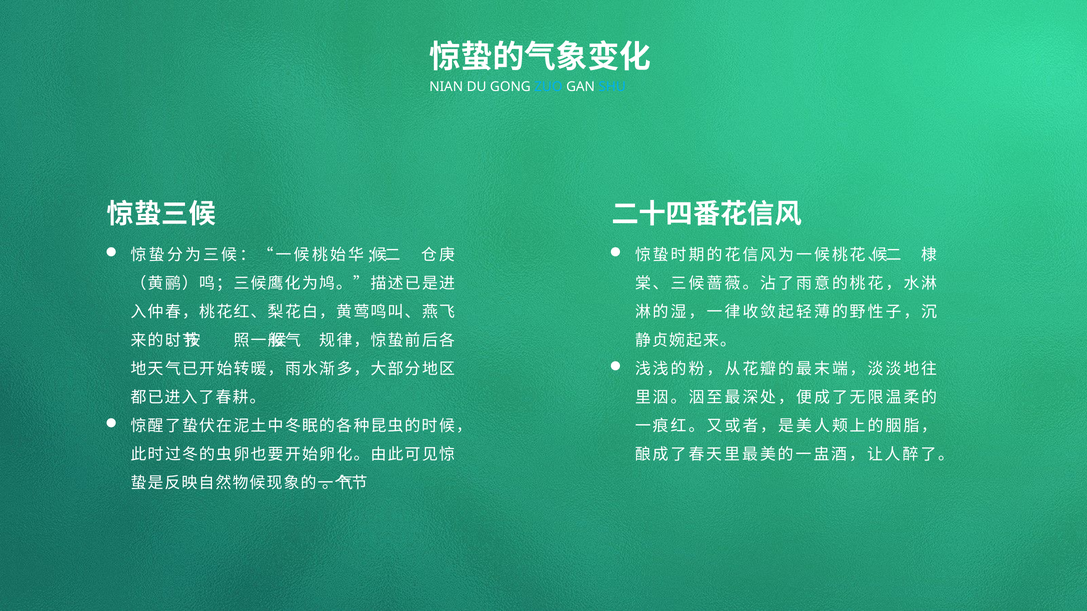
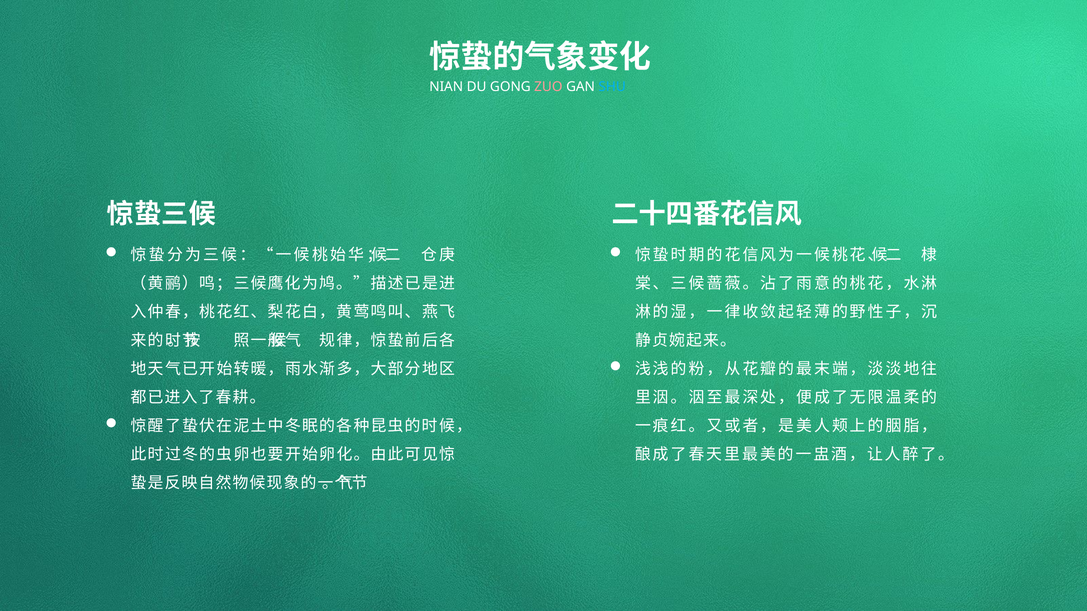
ZUO colour: light blue -> pink (548, 87)
